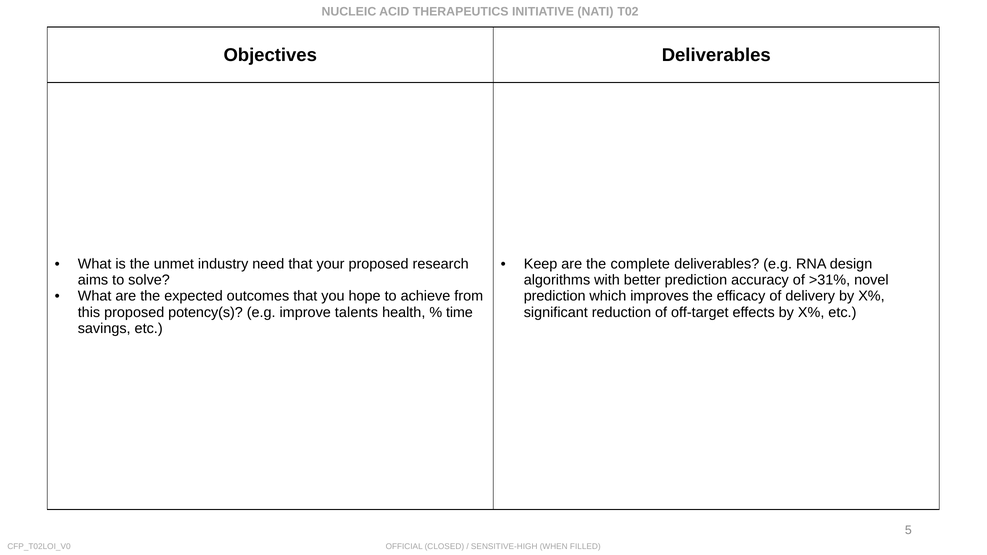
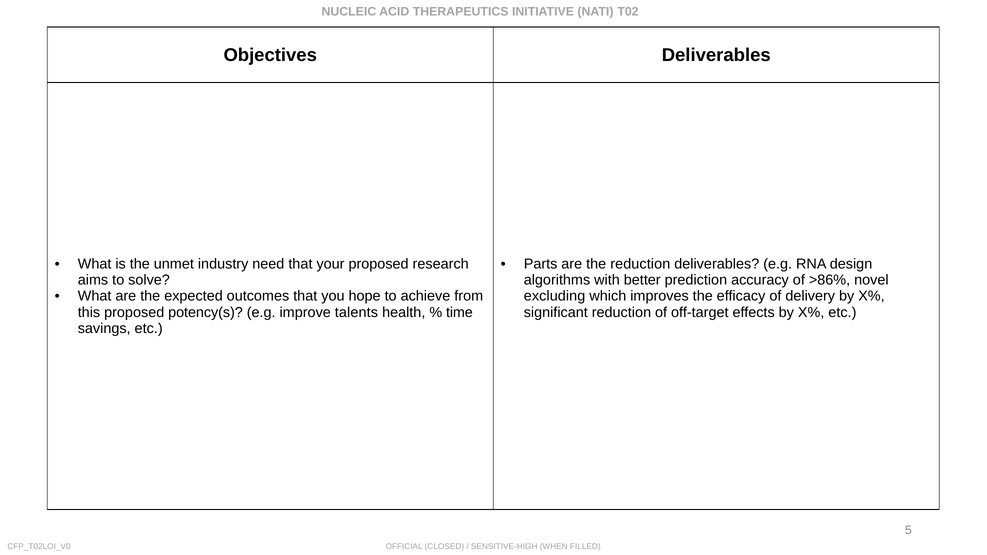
Keep: Keep -> Parts (541, 264)
the complete: complete -> reduction (640, 264)
>31%: >31% -> >86% (830, 280)
prediction: prediction -> excluding (555, 296)
